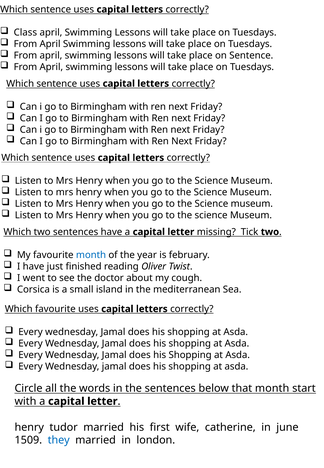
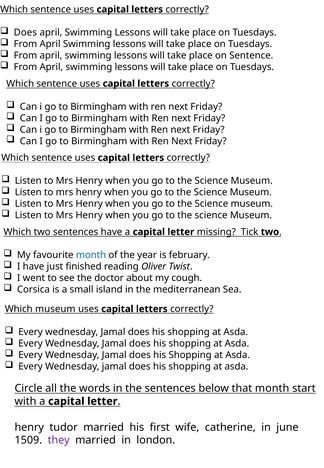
Class: Class -> Does (25, 32)
Which favourite: favourite -> museum (55, 309)
they colour: blue -> purple (59, 440)
